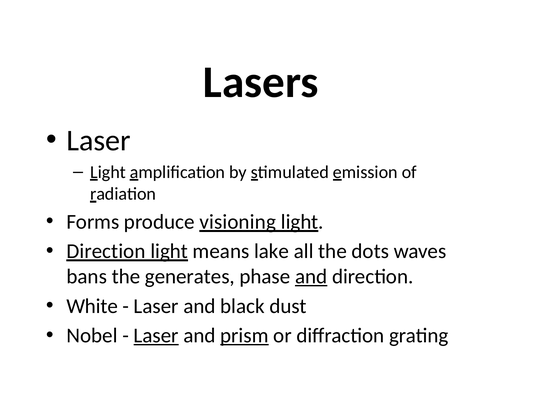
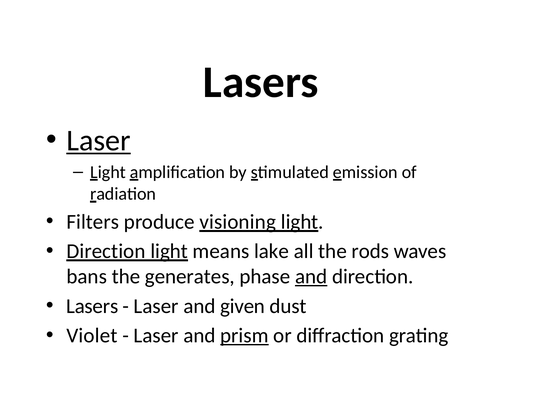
Laser underline: none -> present (98, 140)
Forms: Forms -> Filters (93, 222)
dots: dots -> rods (370, 251)
White: White -> Lasers (92, 306)
black: black -> given (243, 306)
Nobel: Nobel -> Violet (92, 335)
Laser underline: present -> none (156, 335)
